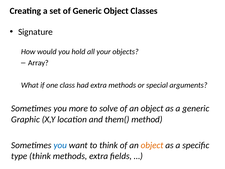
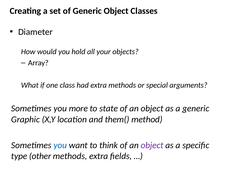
Signature: Signature -> Diameter (35, 32)
solve: solve -> state (109, 108)
object colour: orange -> purple (152, 145)
type think: think -> other (40, 156)
